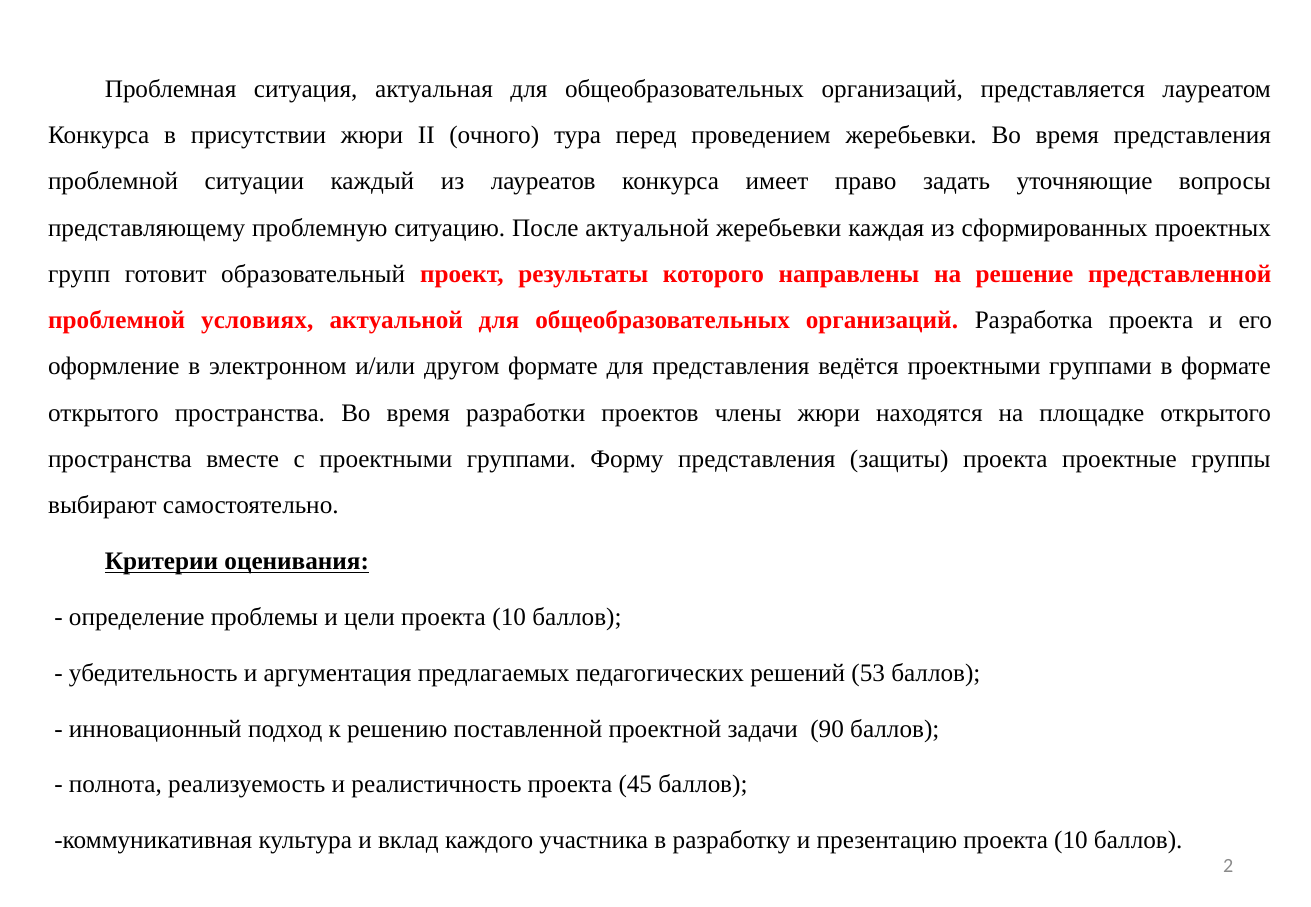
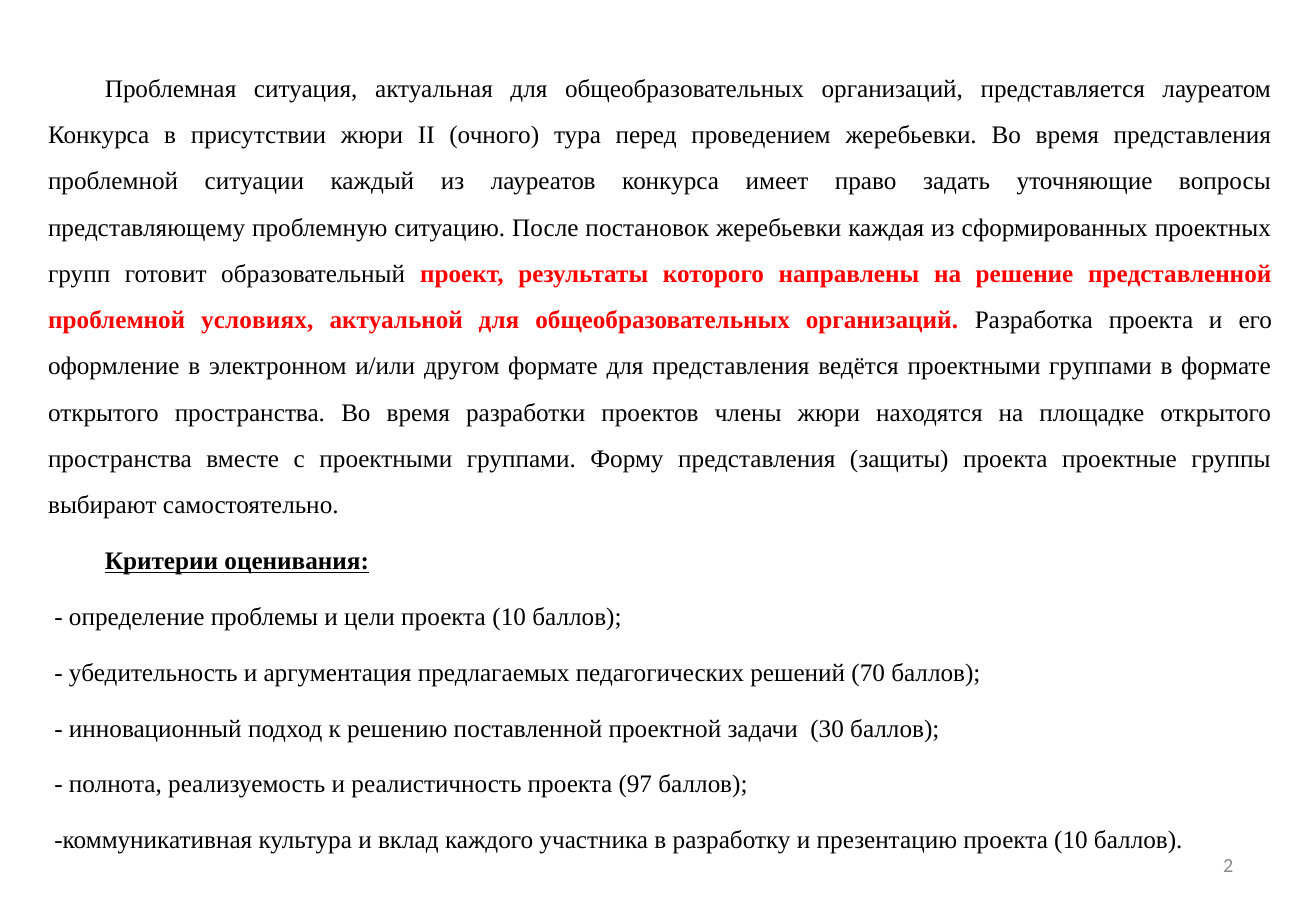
После актуальной: актуальной -> постановок (647, 228)
53: 53 -> 70 (868, 673)
90: 90 -> 30 (827, 729)
45: 45 -> 97 (635, 785)
